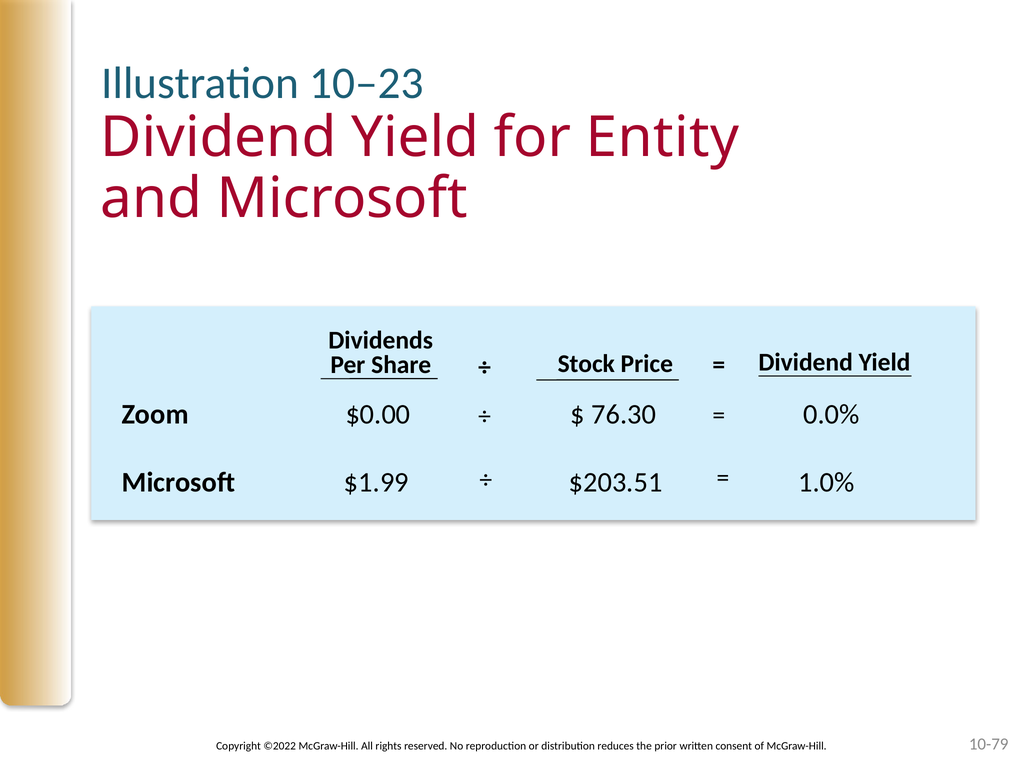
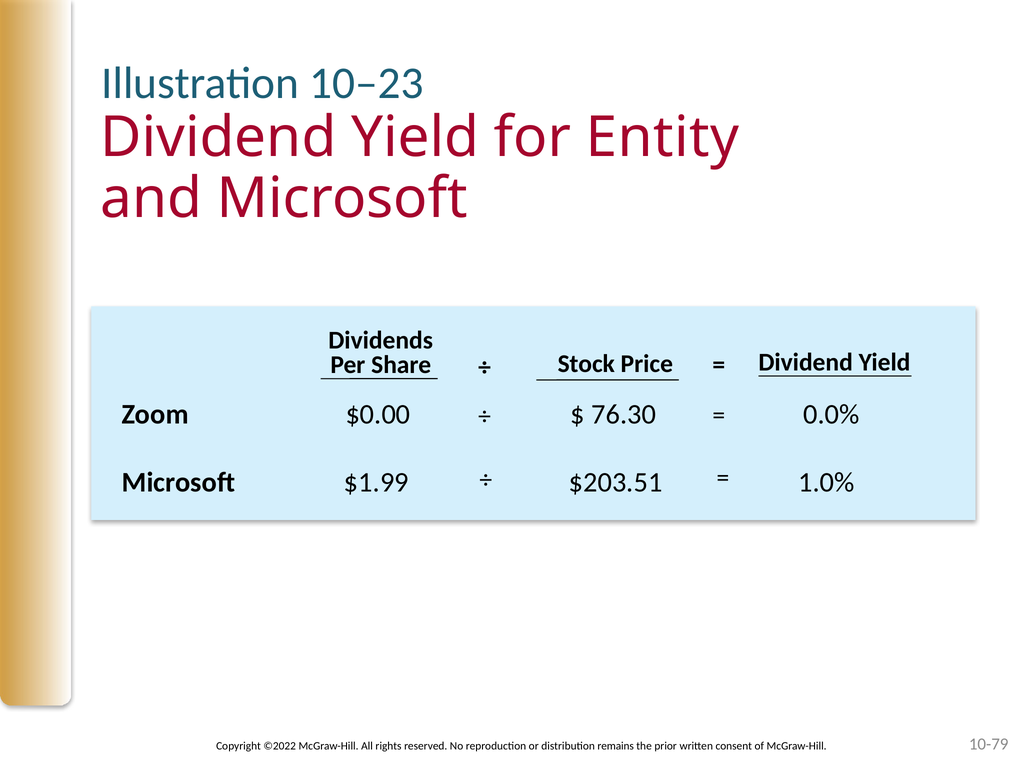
reduces: reduces -> remains (616, 746)
